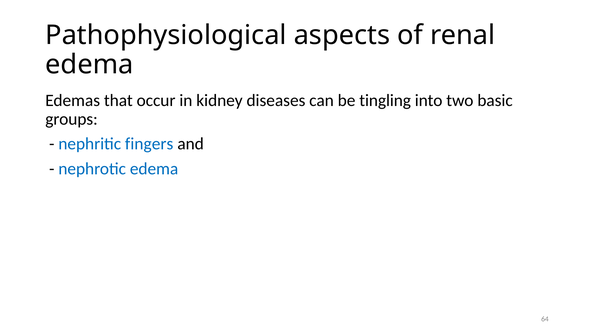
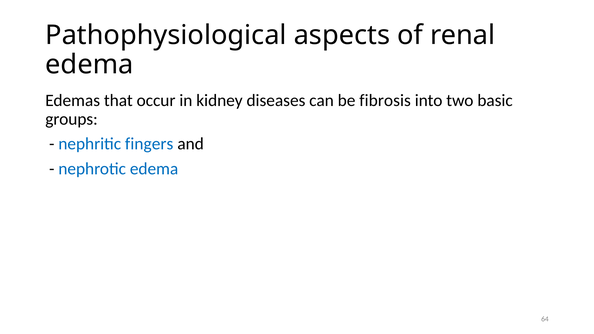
tingling: tingling -> fibrosis (385, 100)
